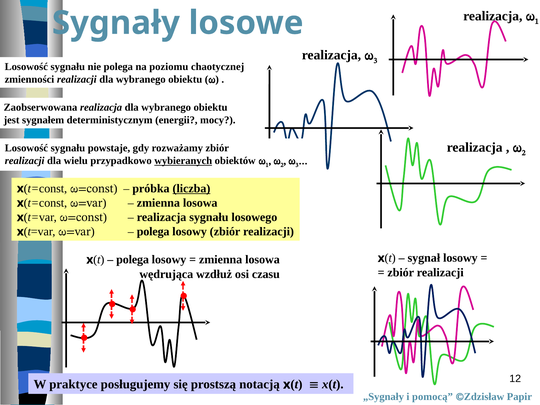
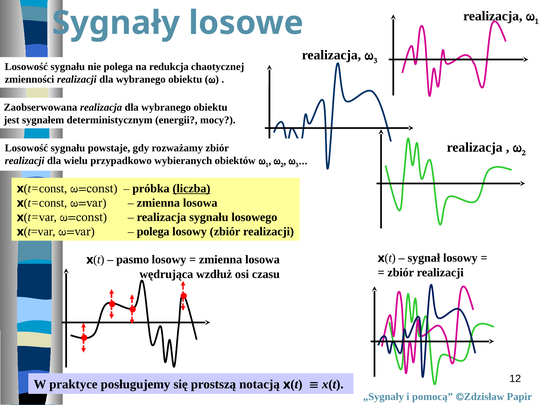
poziomu: poziomu -> redukcja (169, 67)
wybieranych underline: present -> none (183, 161)
polega: polega -> pasmo (133, 260)
